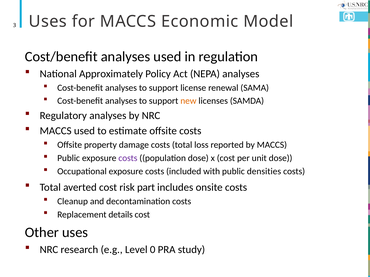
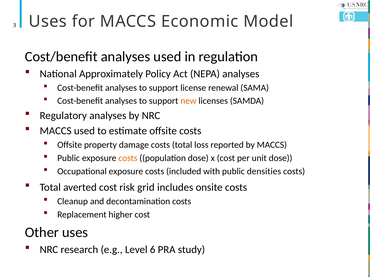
costs colour: purple -> orange (128, 158)
part: part -> grid (146, 188)
details: details -> higher (121, 215)
0: 0 -> 6 (153, 250)
